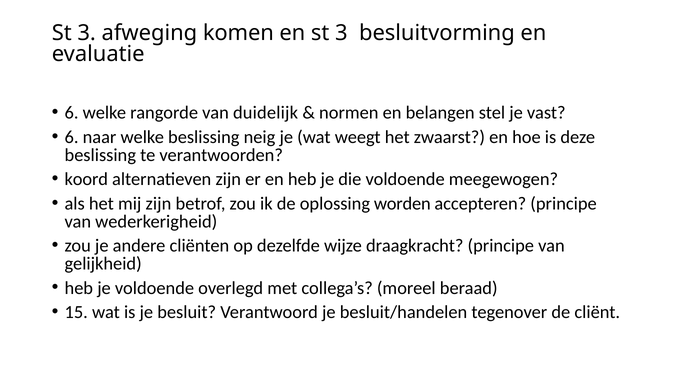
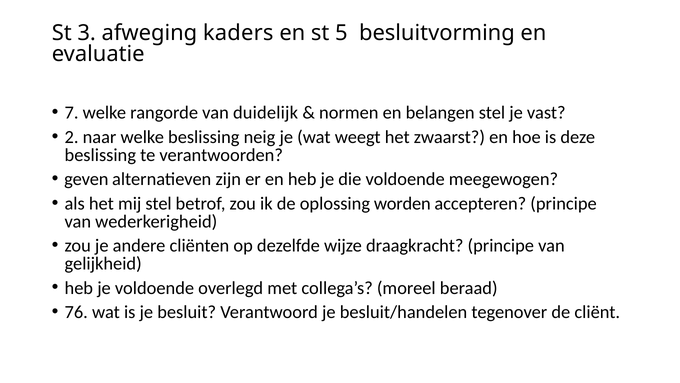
komen: komen -> kaders (238, 33)
en st 3: 3 -> 5 (341, 33)
6: 6 -> 7 (72, 113)
6: 6 -> 2 (72, 137)
koord: koord -> geven (86, 179)
mij zijn: zijn -> stel (159, 203)
15: 15 -> 76 (76, 312)
